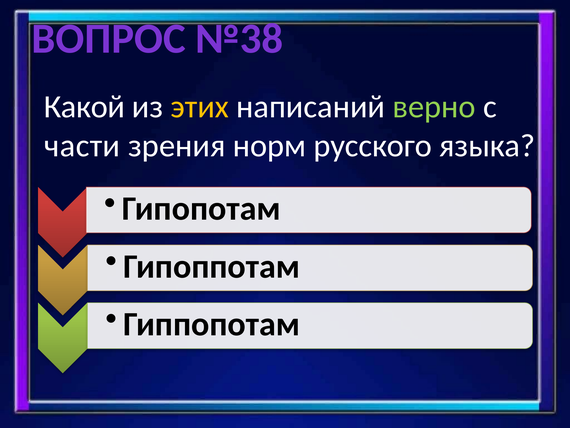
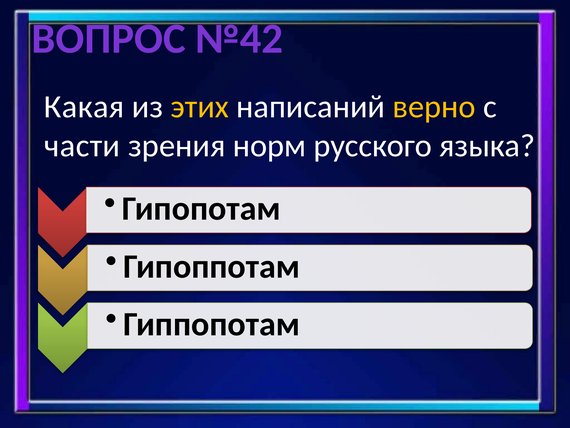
№38: №38 -> №42 (239, 39)
Какой: Какой -> Какая (84, 107)
верно colour: light green -> yellow (434, 107)
